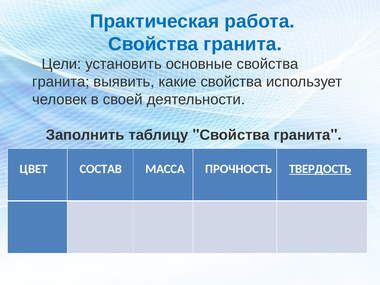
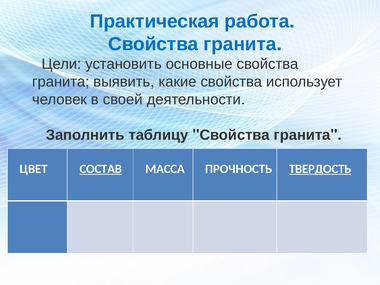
СОСТАВ underline: none -> present (101, 169)
